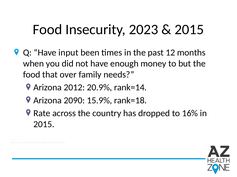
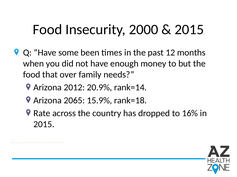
2023: 2023 -> 2000 (144, 30)
input: input -> some (68, 53)
2090: 2090 -> 2065 (74, 101)
